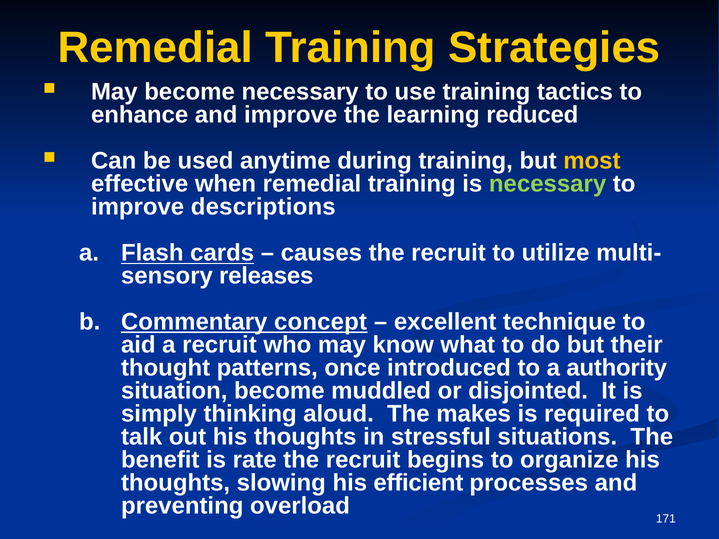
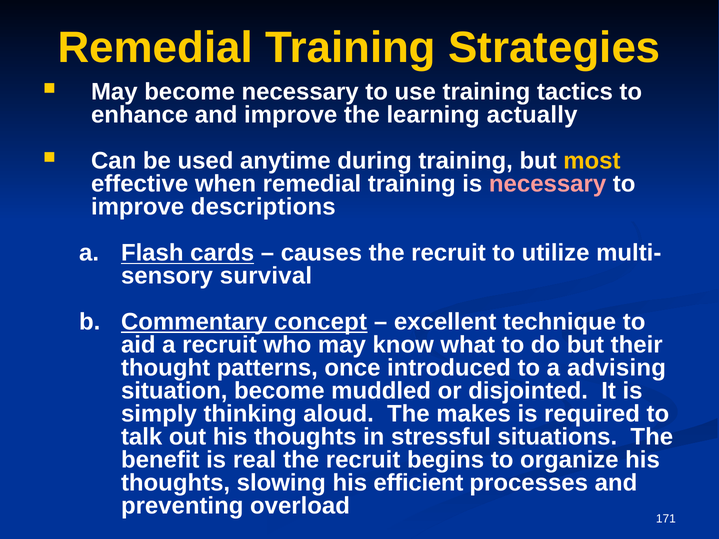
reduced: reduced -> actually (532, 115)
necessary colour: light green -> pink (548, 184)
releases: releases -> survival (266, 276)
authority: authority -> advising (616, 368)
rate: rate -> real (255, 460)
